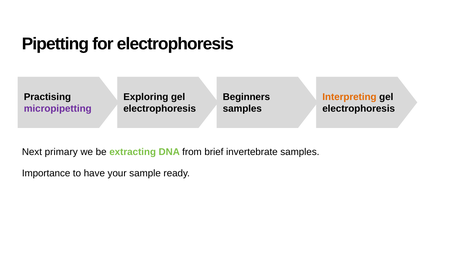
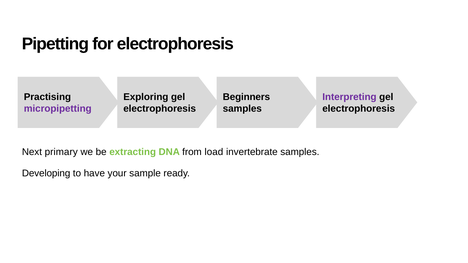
Interpreting colour: orange -> purple (349, 97)
brief: brief -> load (214, 152)
Importance: Importance -> Developing (46, 174)
